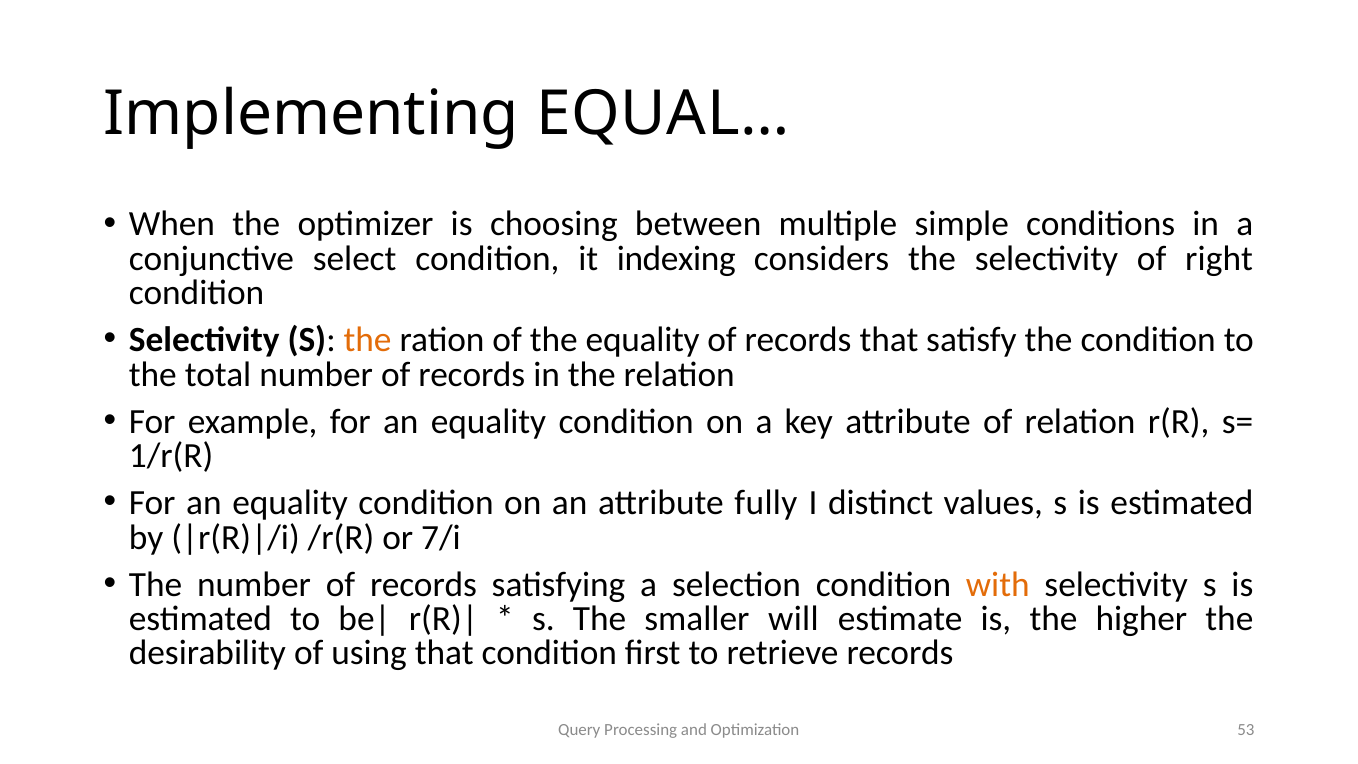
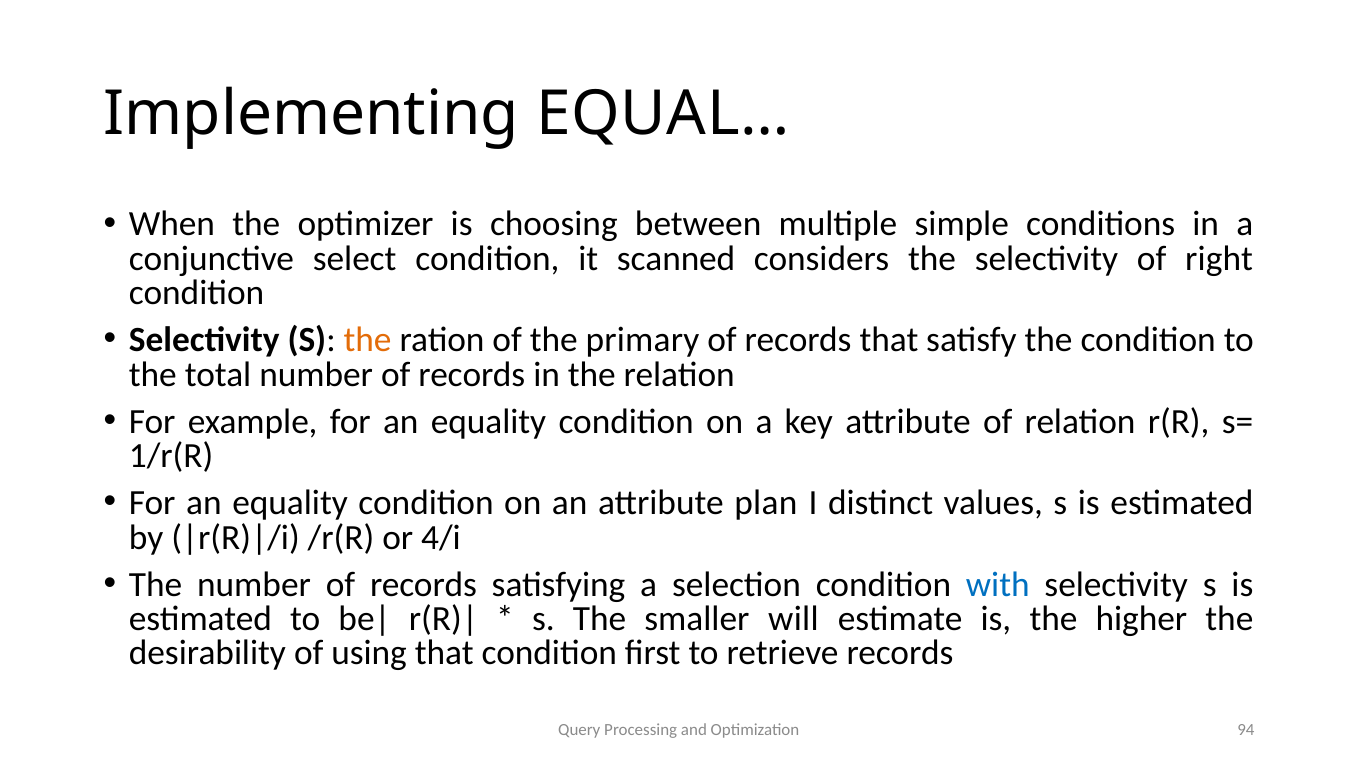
indexing: indexing -> scanned (676, 259)
the equality: equality -> primary (642, 340)
fully: fully -> plan (766, 503)
7/i: 7/i -> 4/i (441, 537)
with colour: orange -> blue (998, 584)
53: 53 -> 94 (1246, 729)
